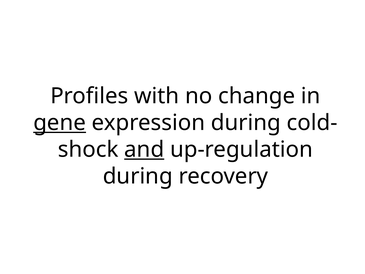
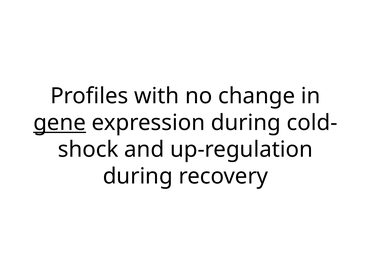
and underline: present -> none (144, 149)
